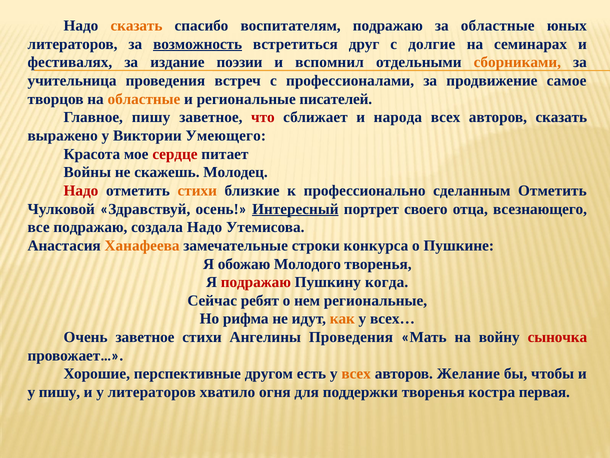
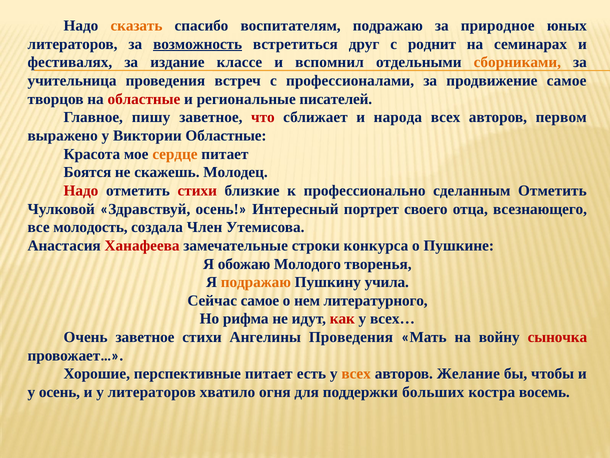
за областные: областные -> природное (498, 26)
долгие: долгие -> роднит (432, 44)
поэзии: поэзии -> классе (239, 62)
областные colour: orange -> red (144, 99)
авторов сказать: сказать -> первом (561, 117)
Виктории Умеющего: Умеющего -> Областные (226, 136)
сердце colour: red -> orange (175, 154)
Войны: Войны -> Боятся (87, 172)
стихи colour: orange -> red (197, 190)
Интересный underline: present -> none (295, 209)
все подражаю: подражаю -> молодость (90, 227)
создала Надо: Надо -> Член (205, 227)
Ханафеева colour: orange -> red (142, 245)
подражаю colour: red -> orange (256, 282)
когда: когда -> учила (387, 282)
Сейчас ребят: ребят -> самое (260, 300)
нем региональные: региональные -> литературного (376, 300)
как colour: orange -> red (342, 319)
перспективные другом: другом -> питает (269, 373)
у пишу: пишу -> осень (59, 392)
поддержки творенья: творенья -> больших (433, 392)
первая: первая -> восемь (544, 392)
